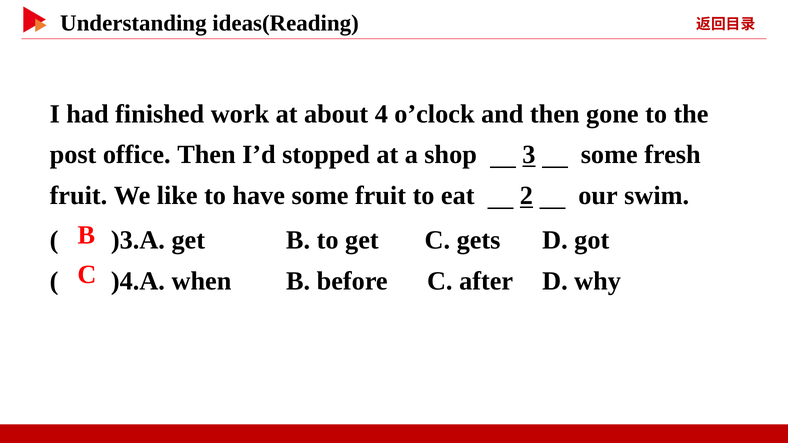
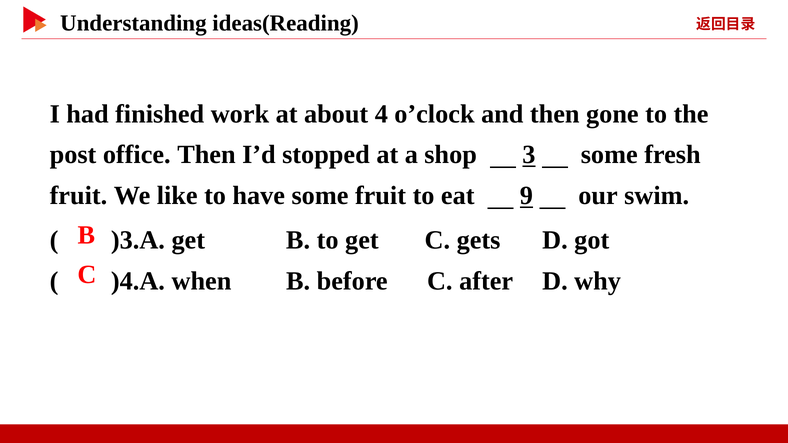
2: 2 -> 9 (526, 196)
